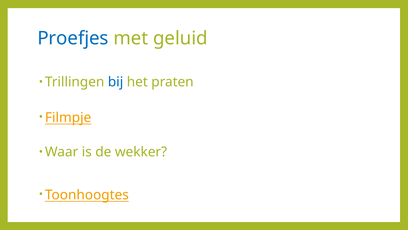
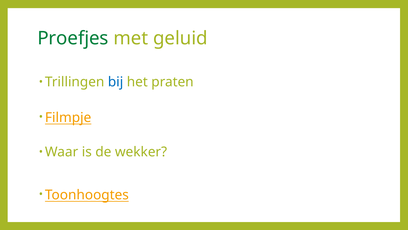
Proefjes colour: blue -> green (73, 38)
